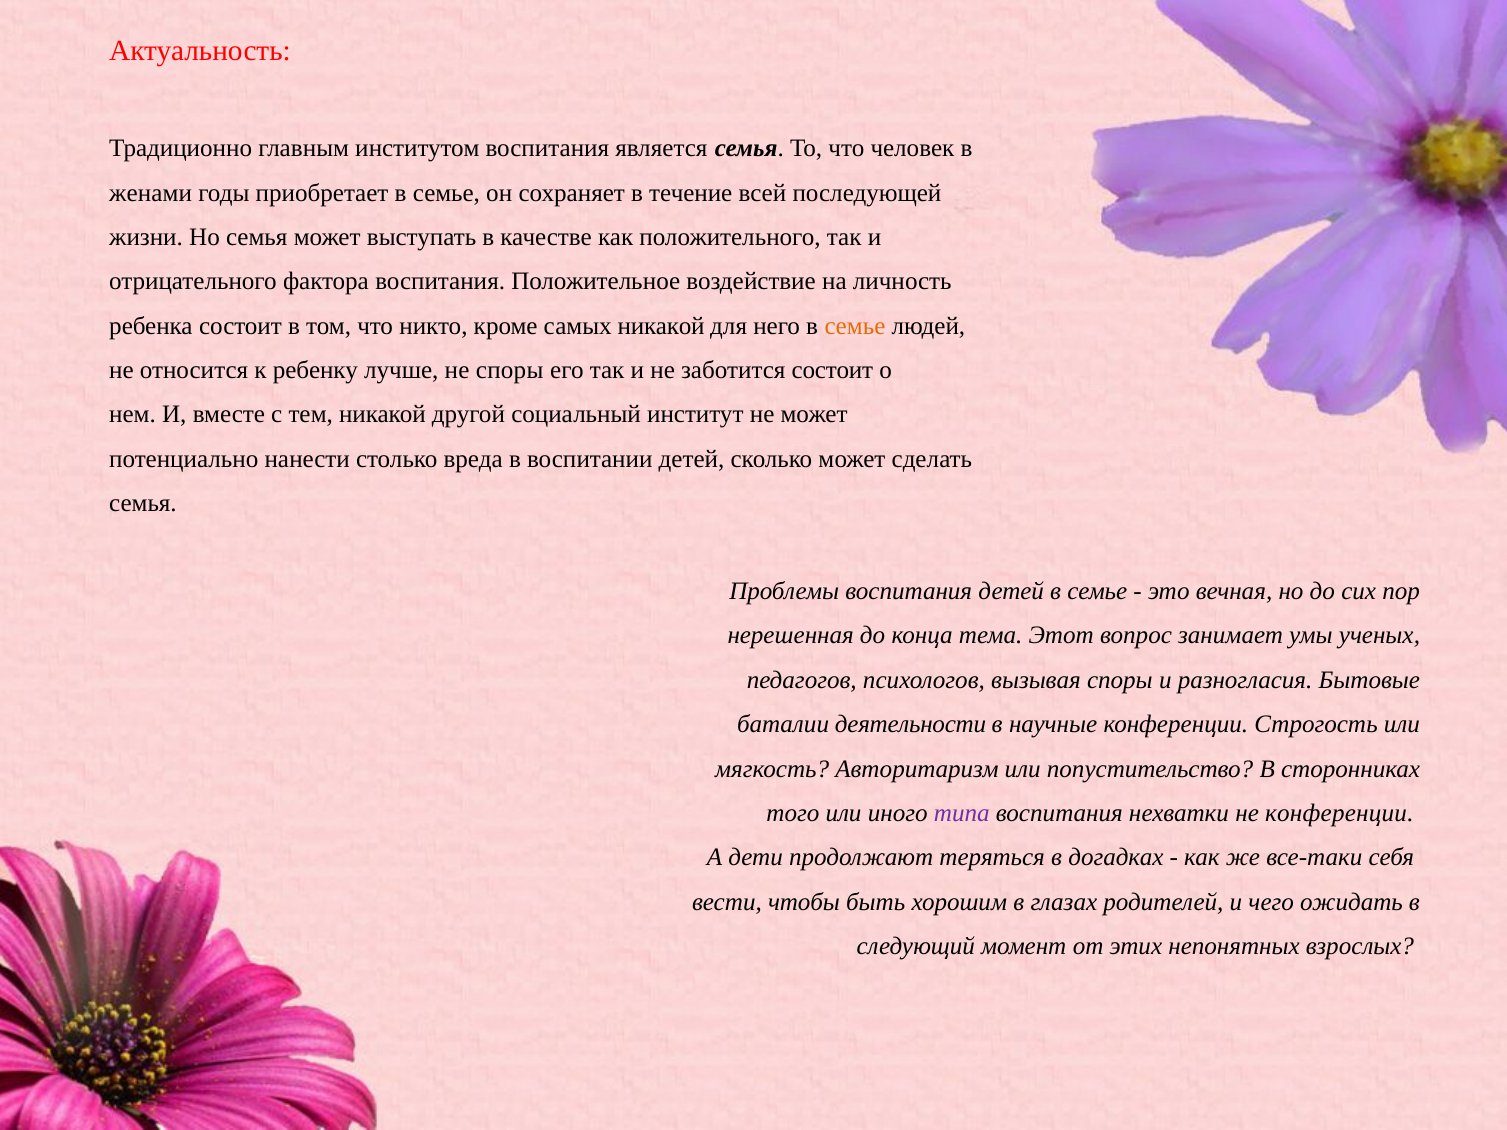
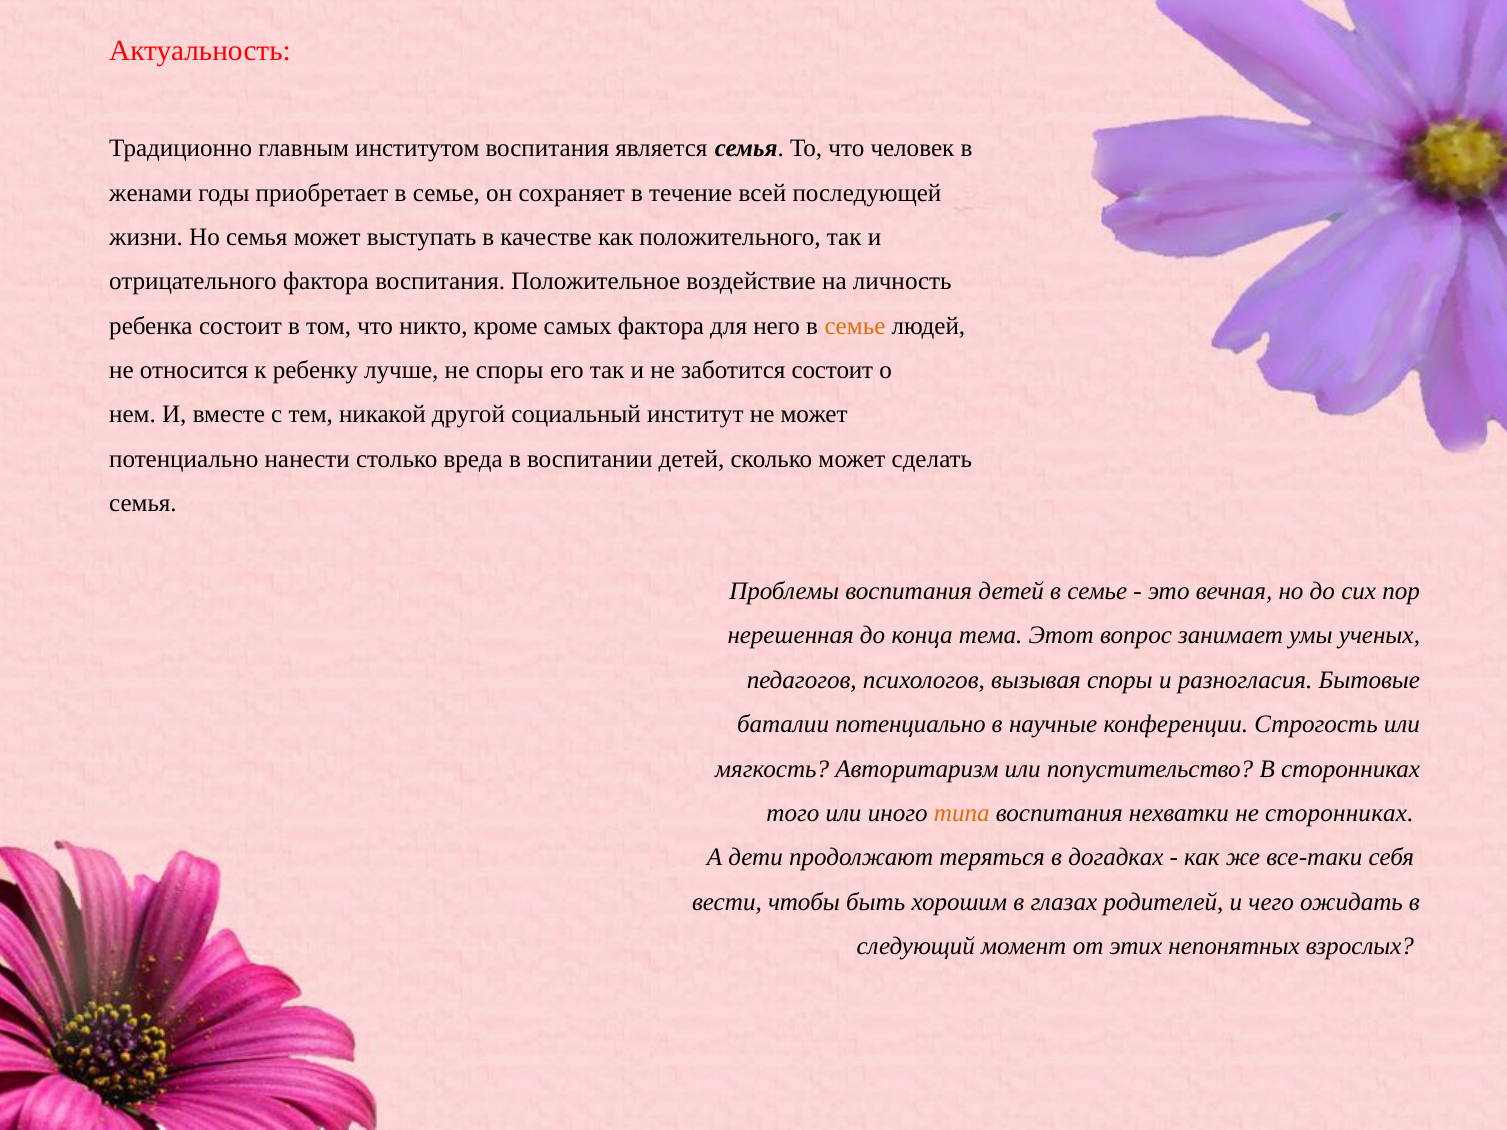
самых никакой: никакой -> фактора (661, 326)
баталии деятельности: деятельности -> потенциально (910, 725)
типа colour: purple -> orange (962, 813)
не конференции: конференции -> сторонниках (1339, 813)
